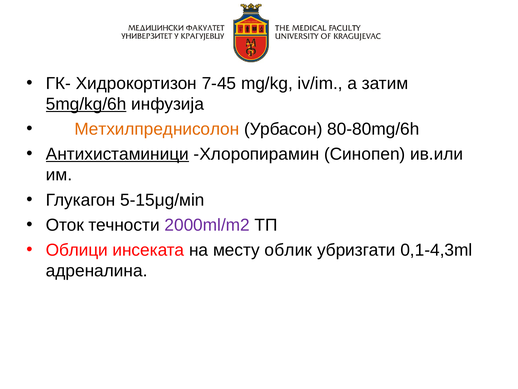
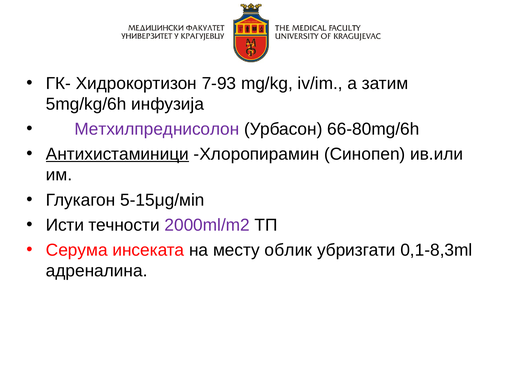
7-45: 7-45 -> 7-93 (219, 83)
5mg/kg/6h underline: present -> none (86, 104)
Метхилпреднисолон colour: orange -> purple (157, 129)
80-80mg/6h: 80-80mg/6h -> 66-80mg/6h (373, 129)
Оток: Оток -> Исти (65, 225)
Облици: Облици -> Серума (77, 250)
0,1-4,3ml: 0,1-4,3ml -> 0,1-8,3ml (436, 250)
